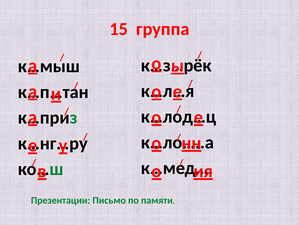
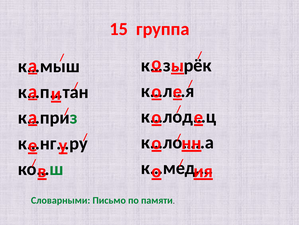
Презентации: Презентации -> Словарными (61, 200)
